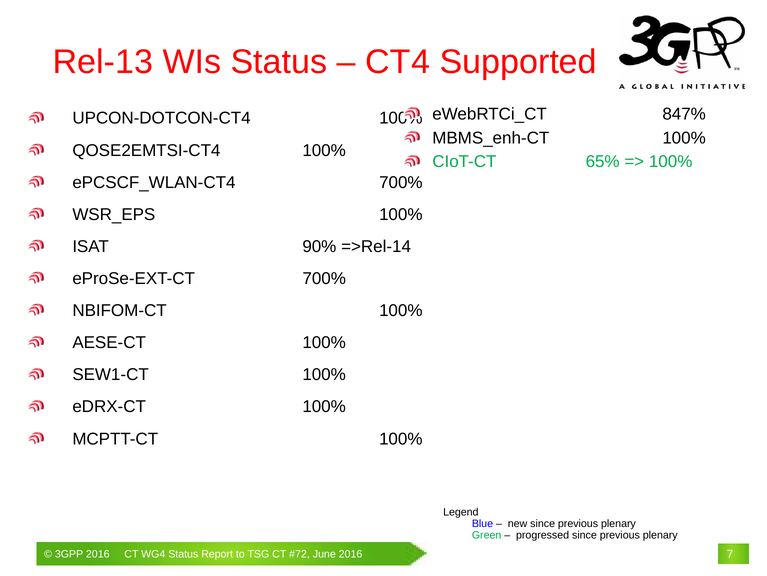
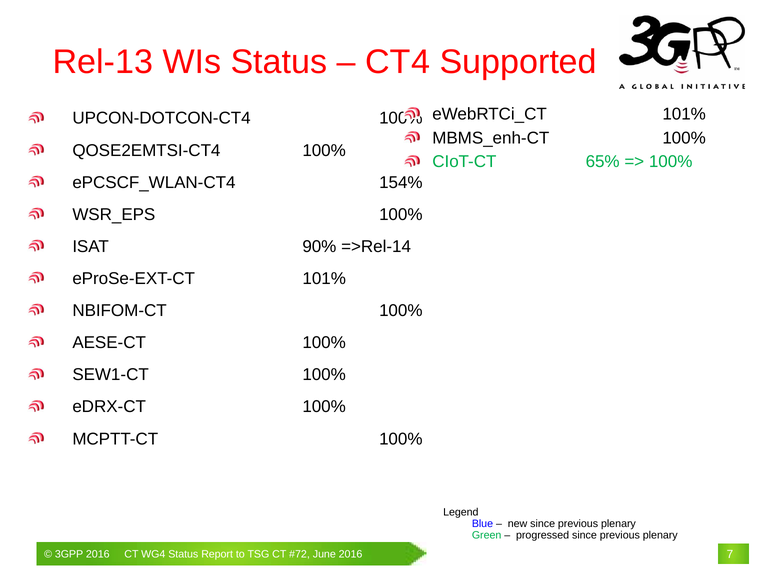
eWebRTCi_CT 847%: 847% -> 101% (684, 114)
ePCSCF_WLAN-CT4 700%: 700% -> 154% (401, 182)
eProSe-EXT-CT 700%: 700% -> 101% (324, 278)
